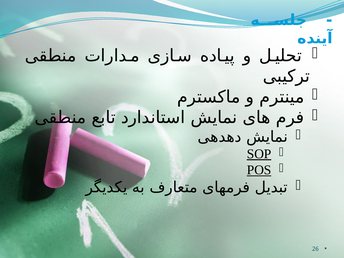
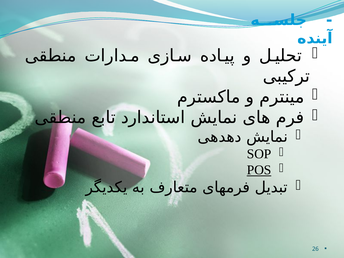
SOP underline: present -> none (259, 154)
